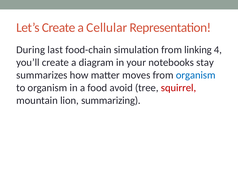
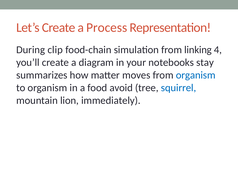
Cellular: Cellular -> Process (107, 28)
last: last -> clip (55, 50)
squirrel colour: red -> blue (179, 88)
summarizing: summarizing -> immediately (111, 101)
